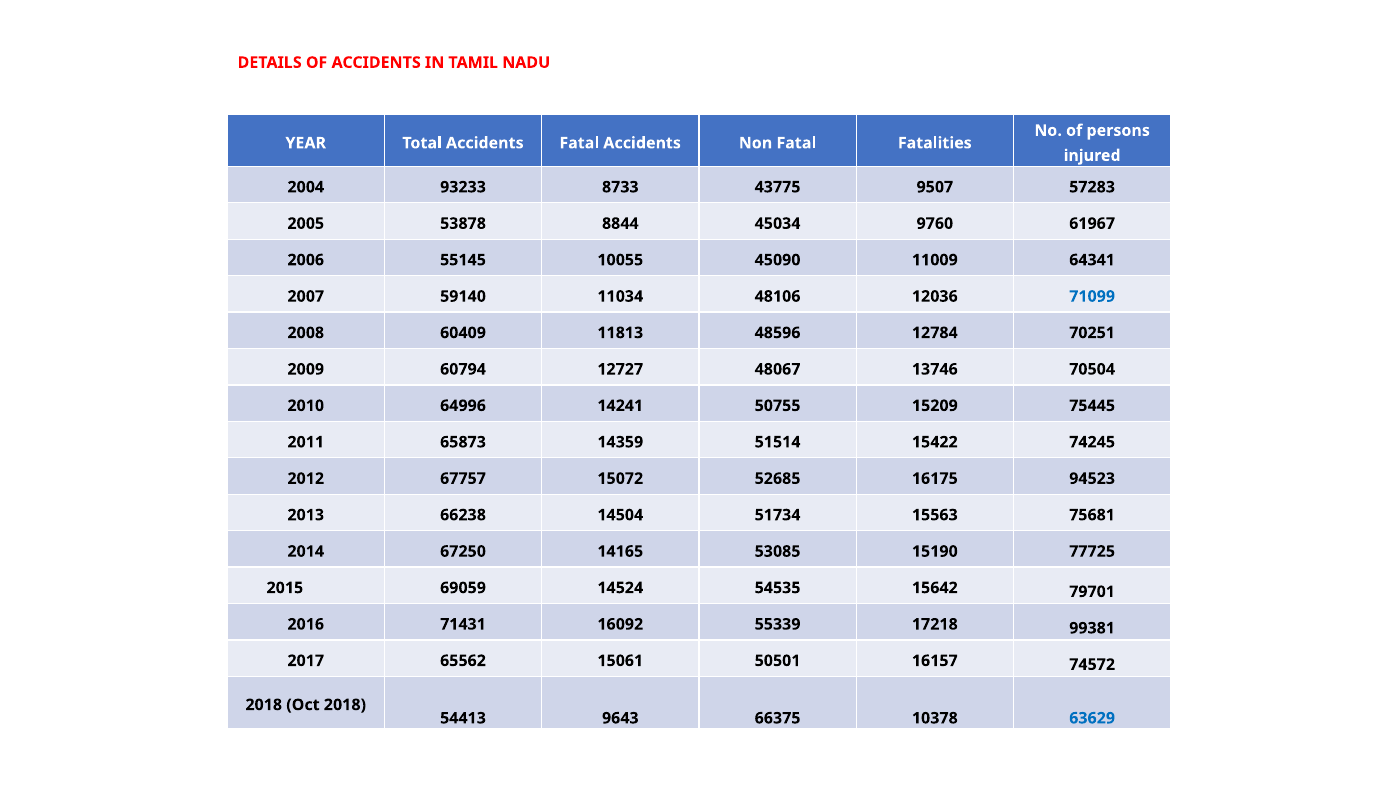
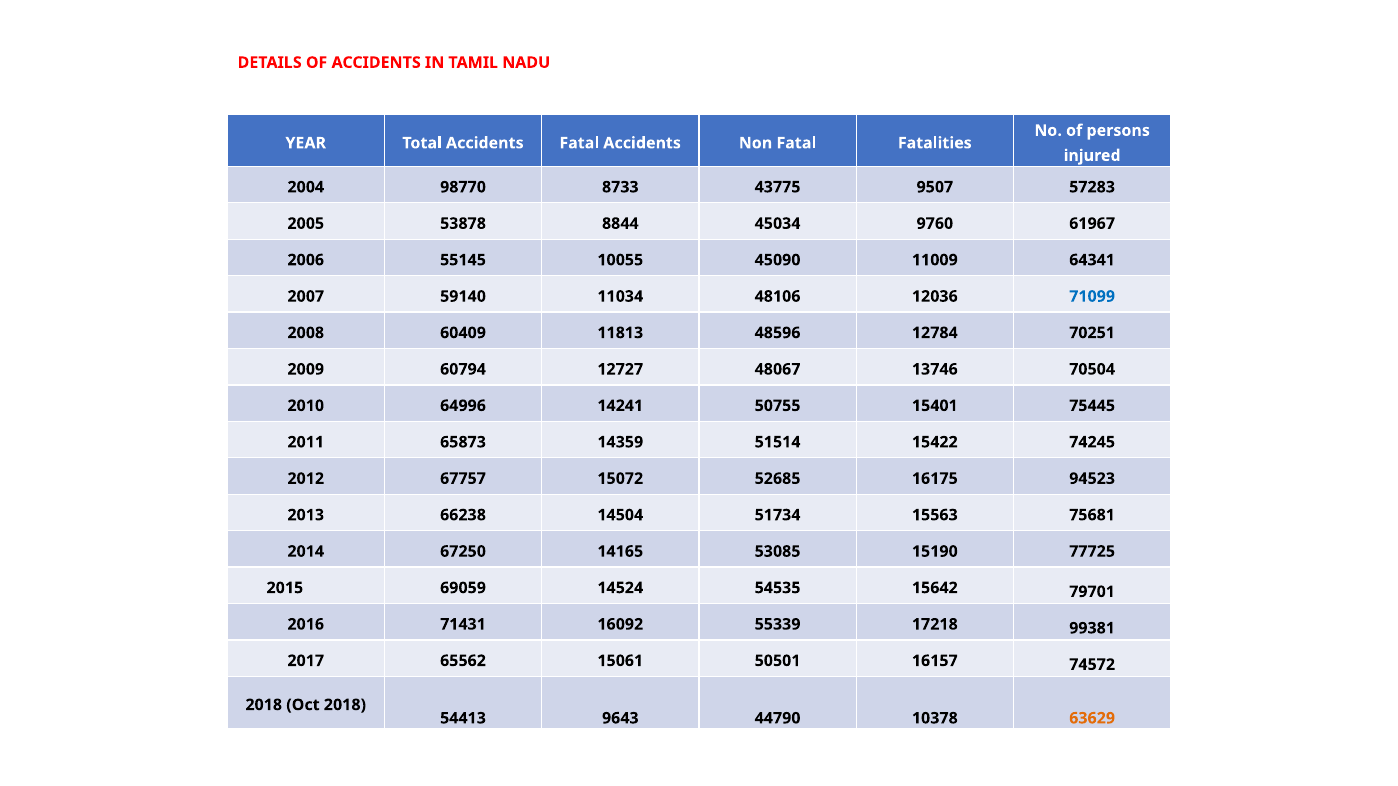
93233: 93233 -> 98770 (463, 187)
15209: 15209 -> 15401 (935, 406)
66375: 66375 -> 44790 (778, 719)
63629 colour: blue -> orange (1092, 719)
